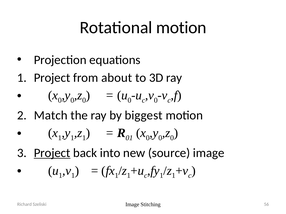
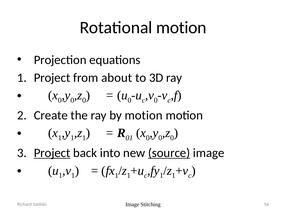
Match: Match -> Create (51, 116)
by biggest: biggest -> motion (144, 116)
source underline: none -> present (169, 153)
